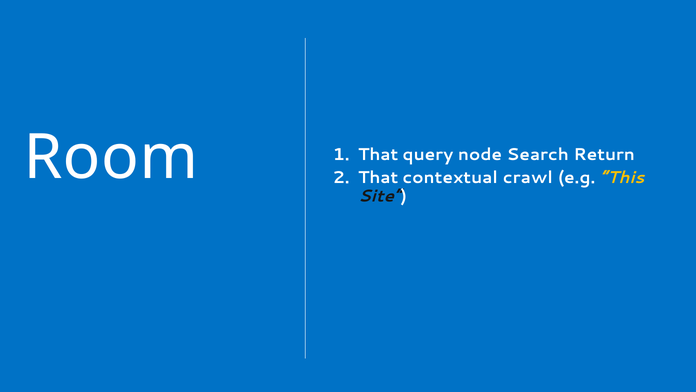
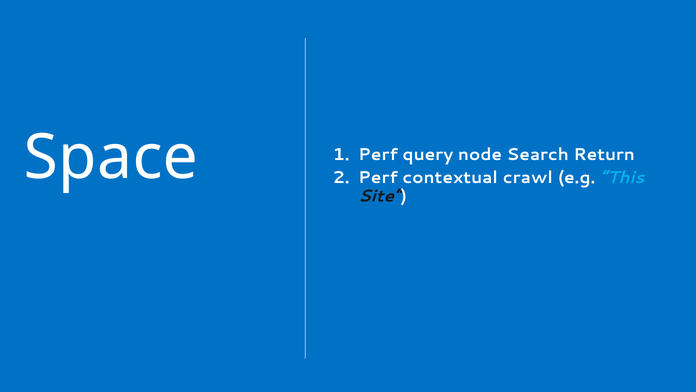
Room: Room -> Space (111, 157)
That: That -> Perf (378, 155)
That: That -> Perf (378, 177)
This colour: yellow -> light blue (622, 177)
